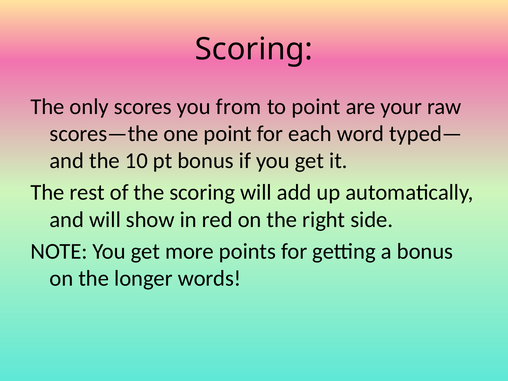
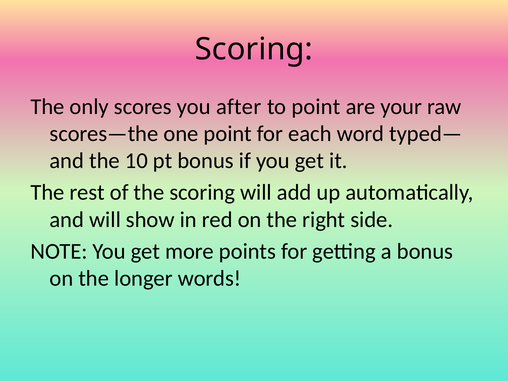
from: from -> after (239, 107)
